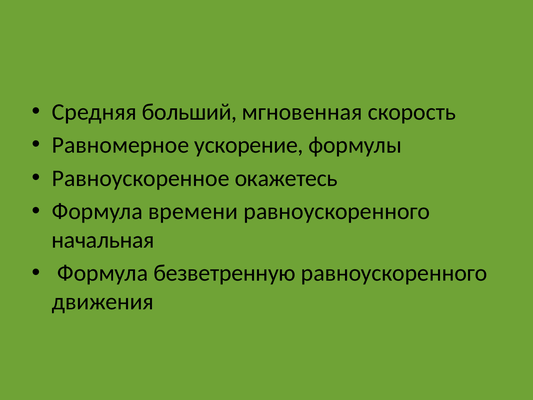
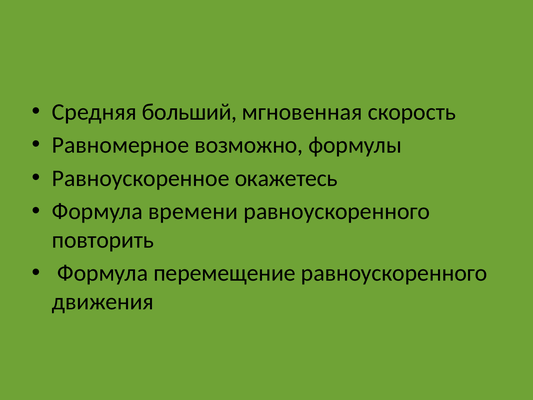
ускорение: ускорение -> возможно (249, 145)
начальная: начальная -> повторить (103, 240)
безветренную: безветренную -> перемещение (224, 273)
